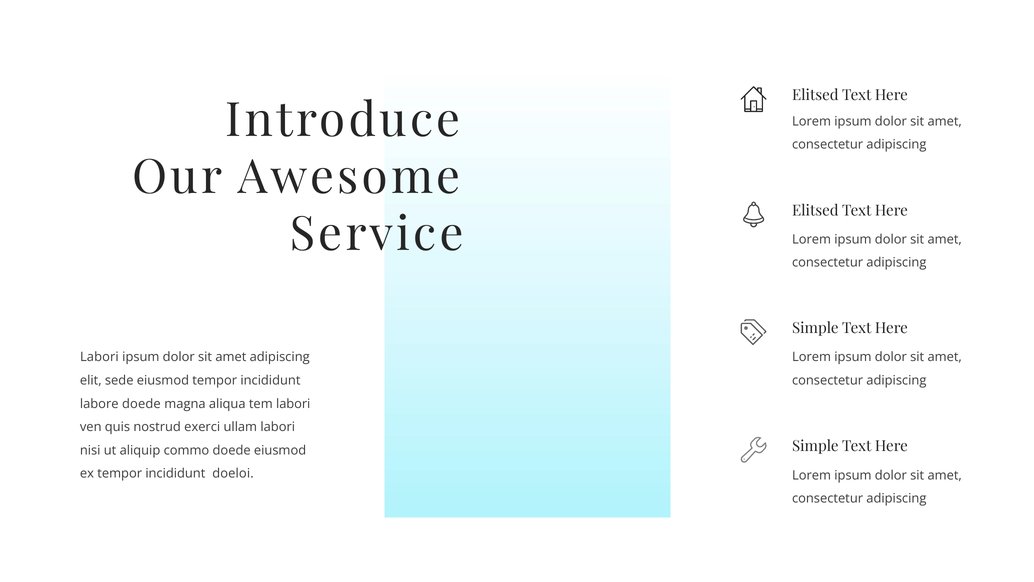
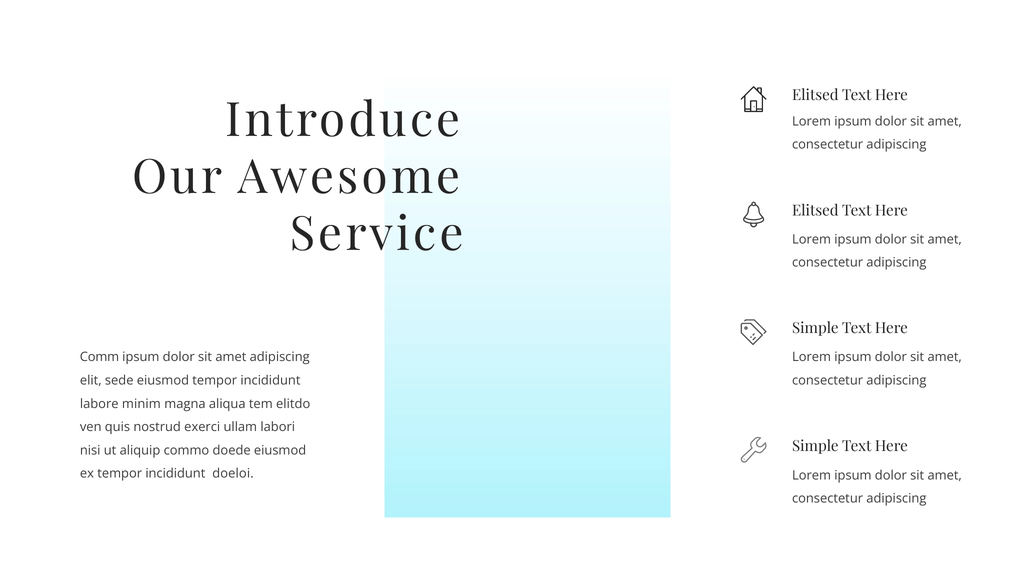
Labori: Labori -> Comm (99, 357)
labore doede: doede -> minim (141, 404)
tem labori: labori -> elitdo (293, 404)
